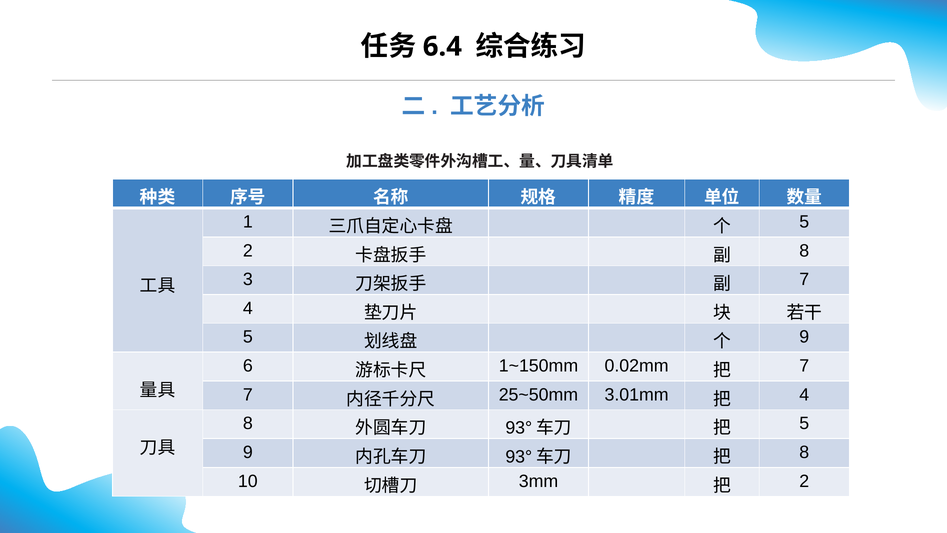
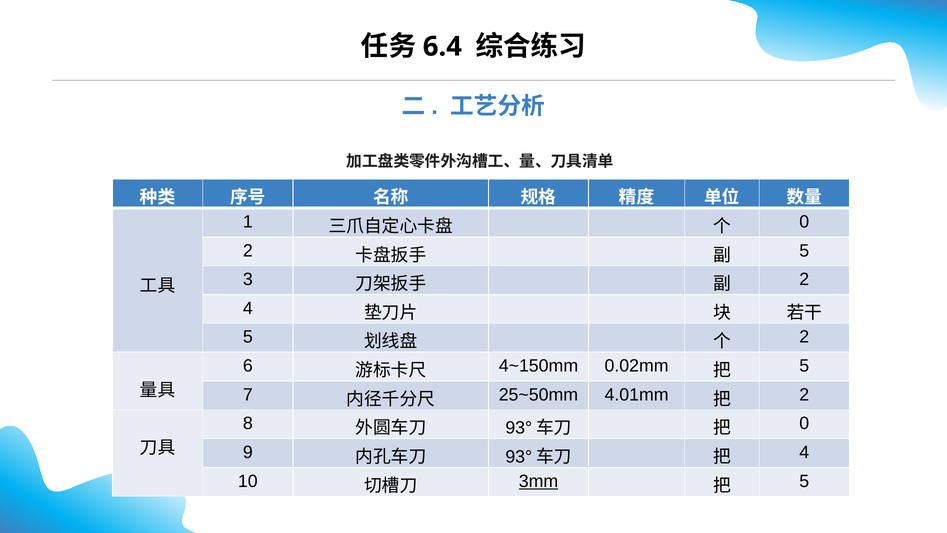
5: 5 -> 0 (804, 222)
8: 8 -> 5 (804, 251)
7: 7 -> 2 (804, 279)
9: 9 -> 2 (804, 337)
1~150mm: 1~150mm -> 4~150mm (538, 366)
7: 7 -> 5 (804, 366)
3.01mm: 3.01mm -> 4.01mm (637, 395)
4: 4 -> 2 (804, 395)
5: 5 -> 0 (804, 423)
8: 8 -> 4 (804, 452)
3mm underline: none -> present (539, 481)
2: 2 -> 5 (804, 481)
